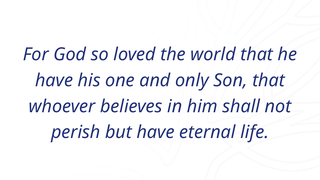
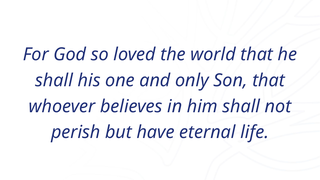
have: have -> shall (54, 80)
